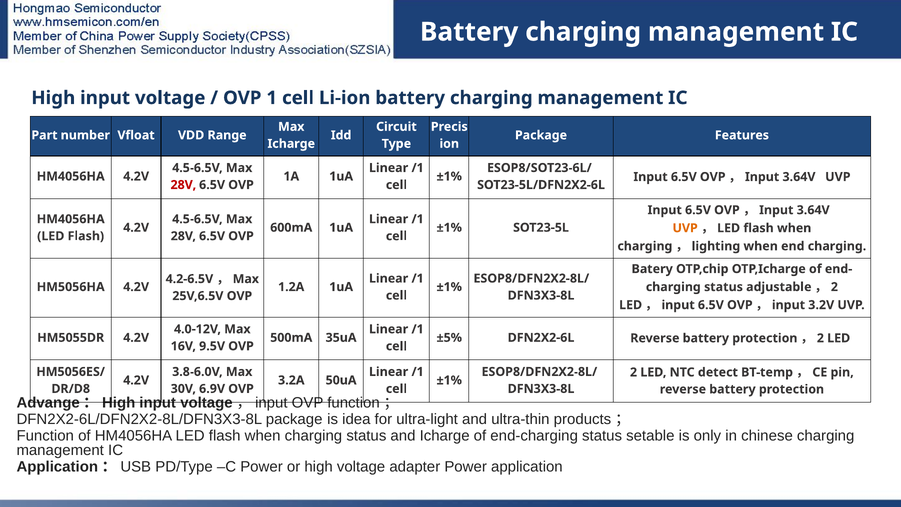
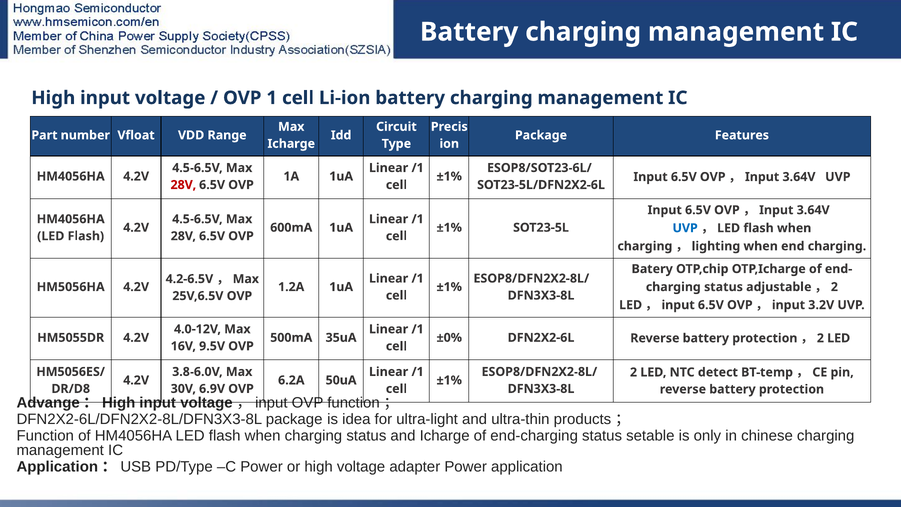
UVP colour: orange -> blue (685, 228)
±5%: ±5% -> ±0% (449, 338)
3.2A: 3.2A -> 6.2A (291, 380)
